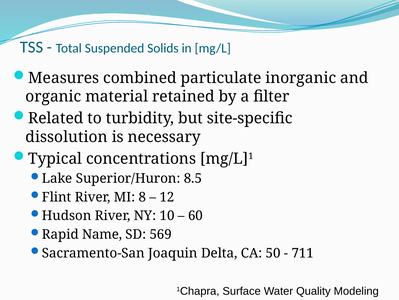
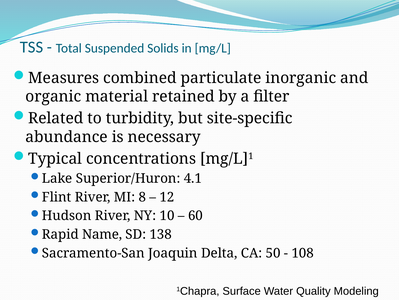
dissolution: dissolution -> abundance (67, 137)
8.5: 8.5 -> 4.1 (193, 178)
569: 569 -> 138 (161, 234)
711: 711 -> 108 (303, 253)
